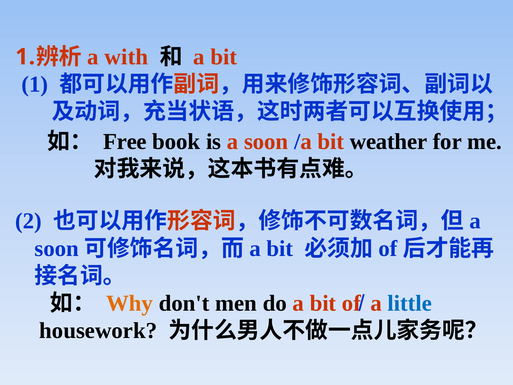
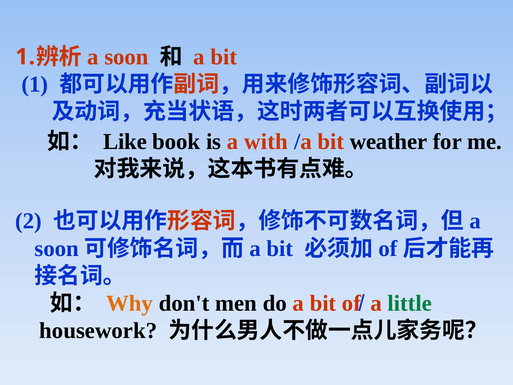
with: with -> soon (126, 57)
Free: Free -> Like (125, 142)
is a soon: soon -> with (266, 142)
little colour: blue -> green (410, 303)
